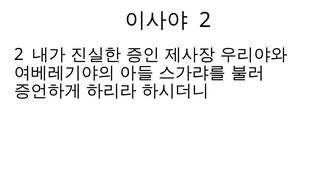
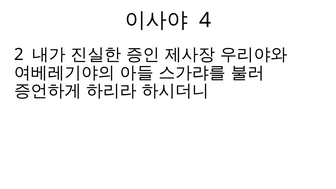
2: 2 -> 4 (205, 20)
